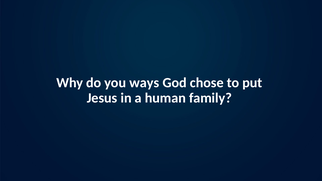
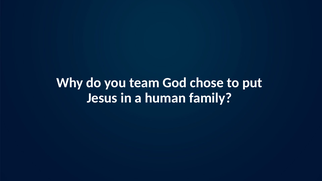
ways: ways -> team (144, 83)
